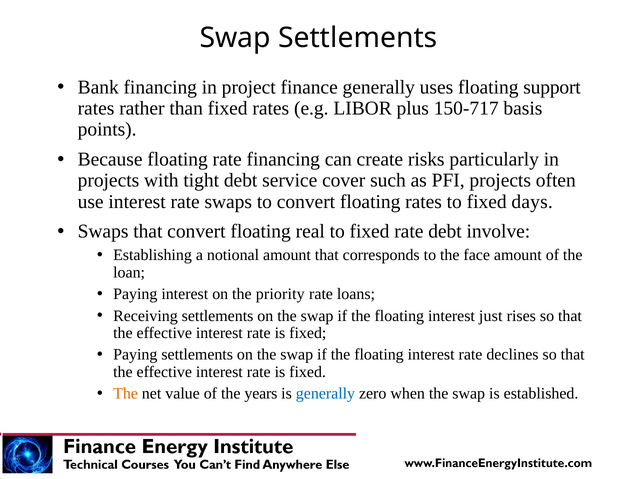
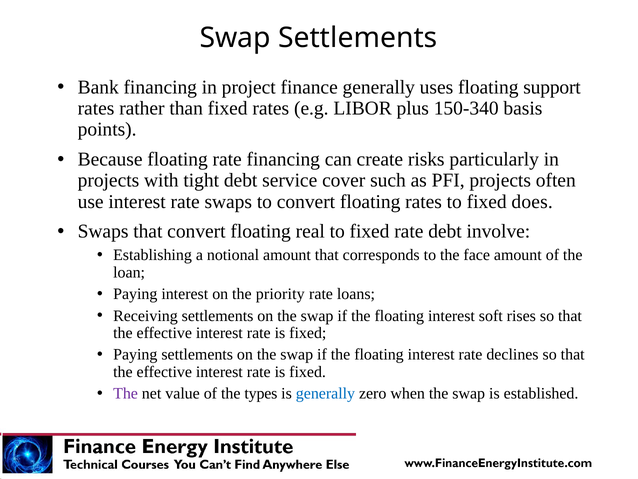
150-717: 150-717 -> 150-340 (466, 108)
days: days -> does (532, 201)
just: just -> soft (491, 315)
The colour: orange -> purple (126, 393)
years: years -> types (261, 393)
